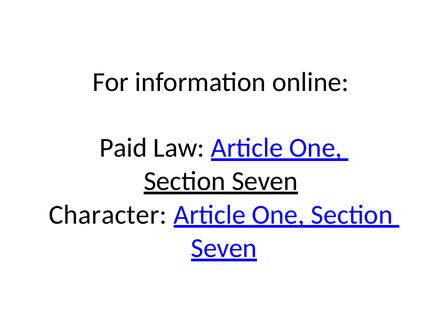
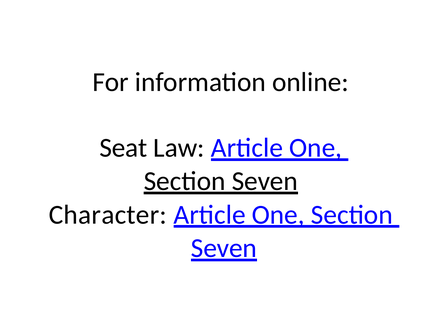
Paid: Paid -> Seat (123, 148)
